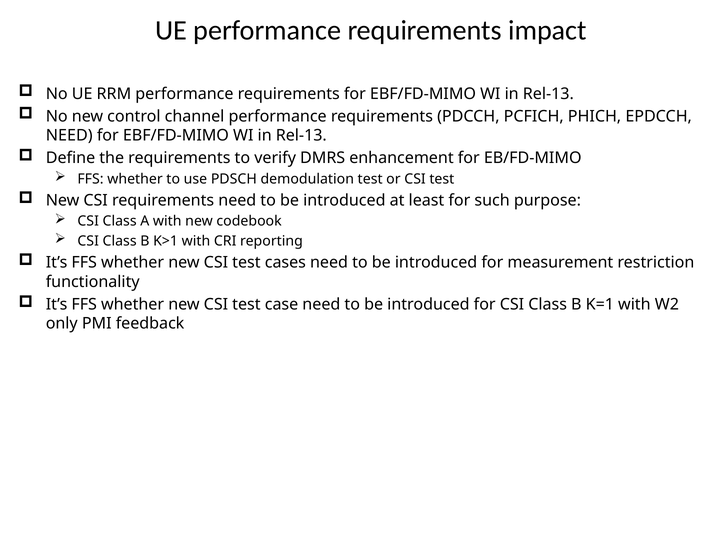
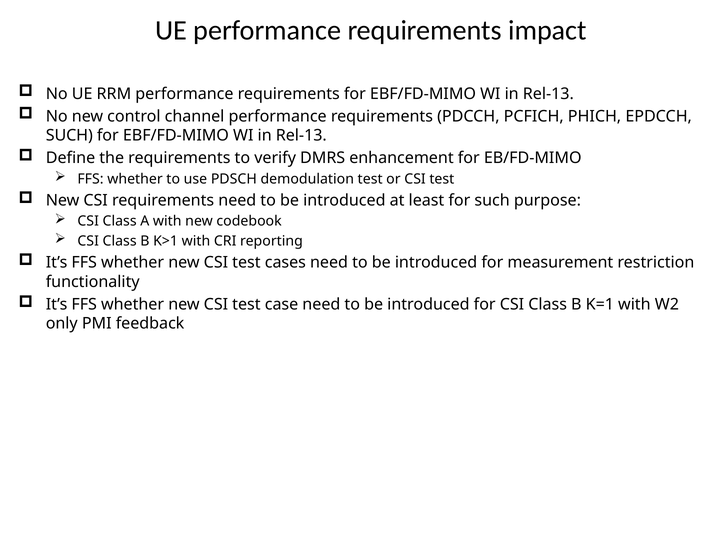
NEED: NEED -> SUCH (69, 135)
